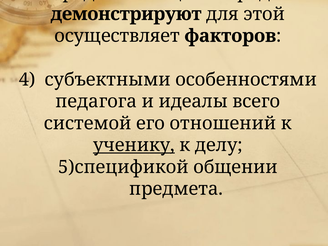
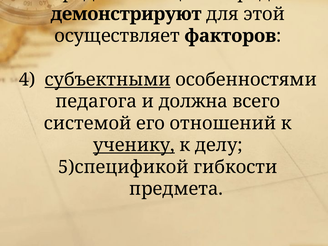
субъектными underline: none -> present (108, 80)
идеалы: идеалы -> должна (193, 101)
общении: общении -> гибкости (235, 167)
